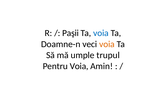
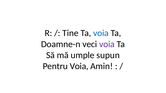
Paşii: Paşii -> Tine (70, 33)
voia colour: orange -> purple (107, 44)
trupul: trupul -> supun (108, 55)
